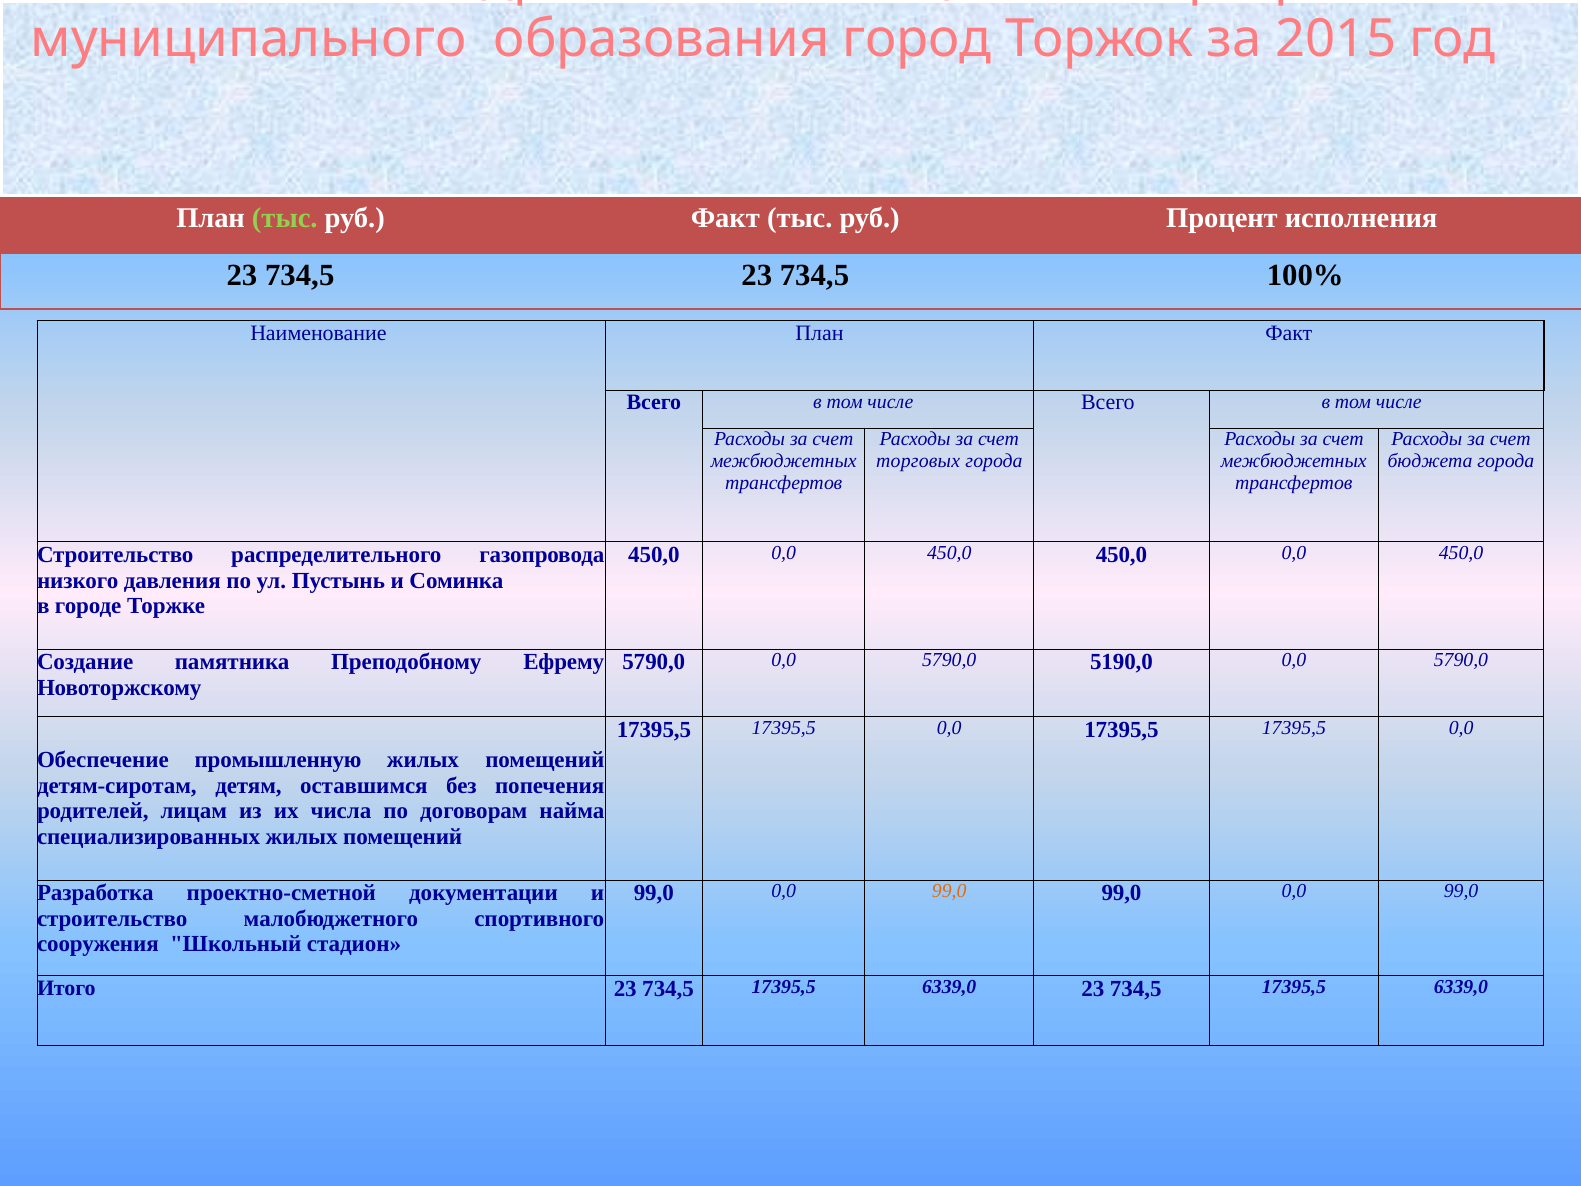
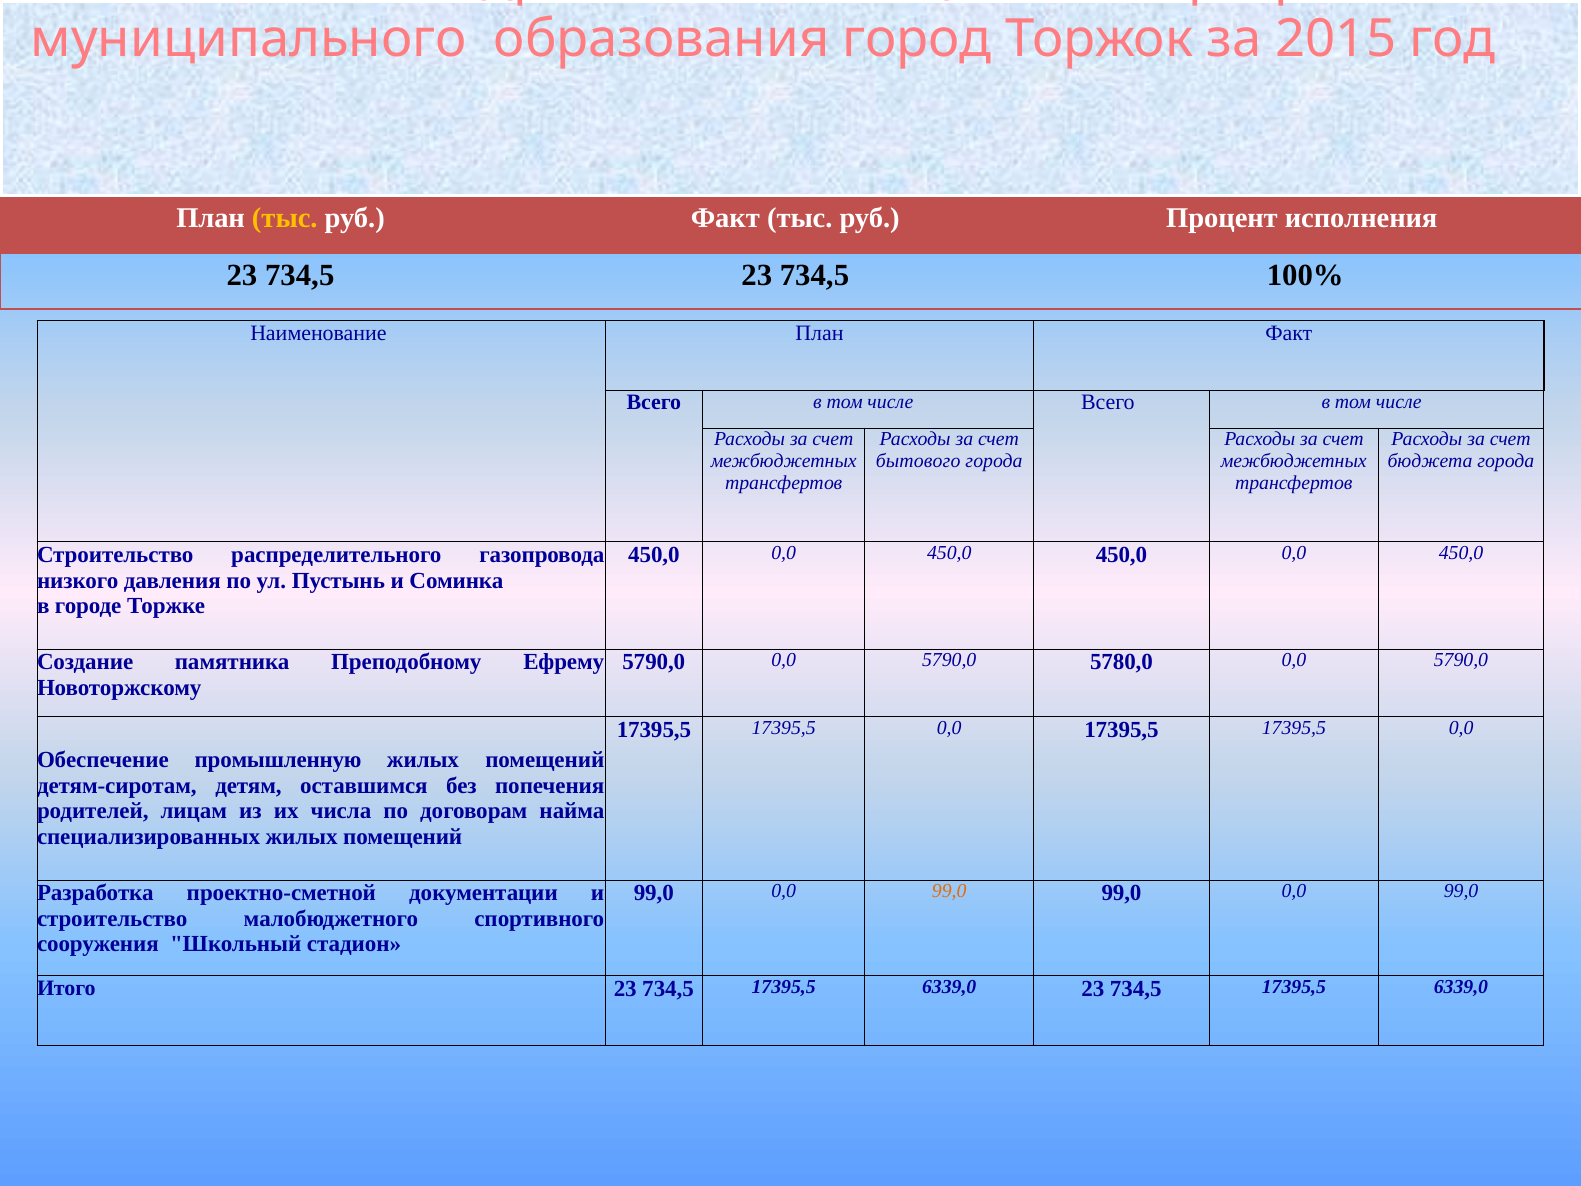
тыс colour: light green -> yellow (285, 218)
торговых: торговых -> бытового (918, 461)
5190,0: 5190,0 -> 5780,0 (1121, 662)
